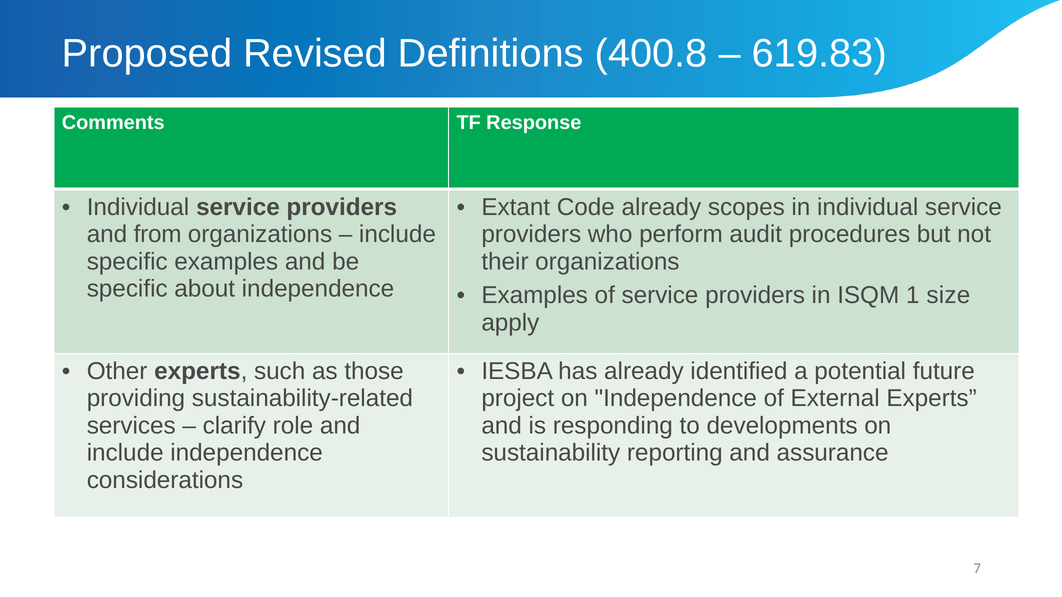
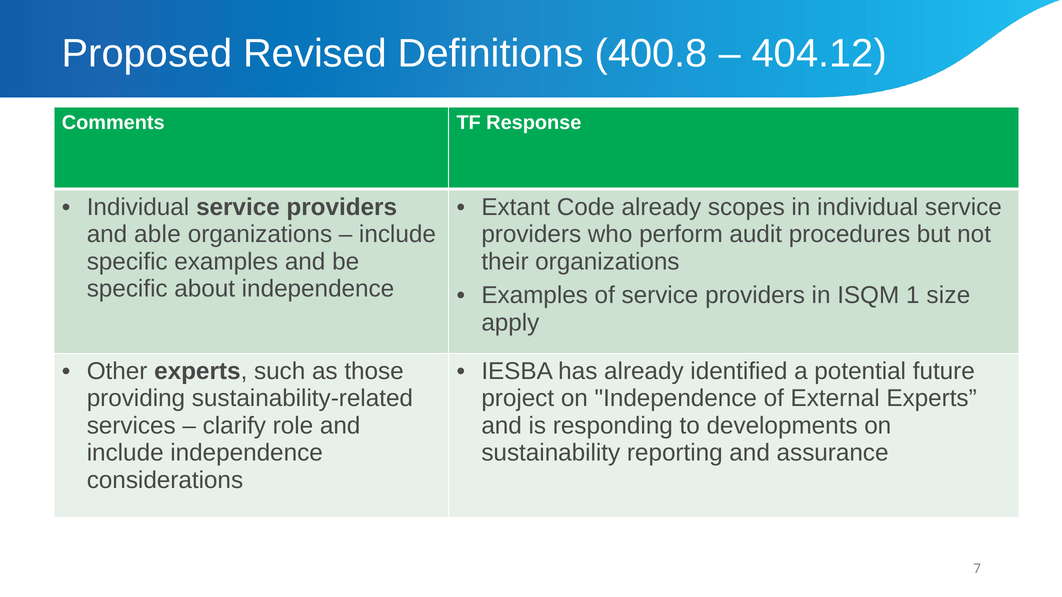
619.83: 619.83 -> 404.12 (819, 54)
from: from -> able (157, 234)
